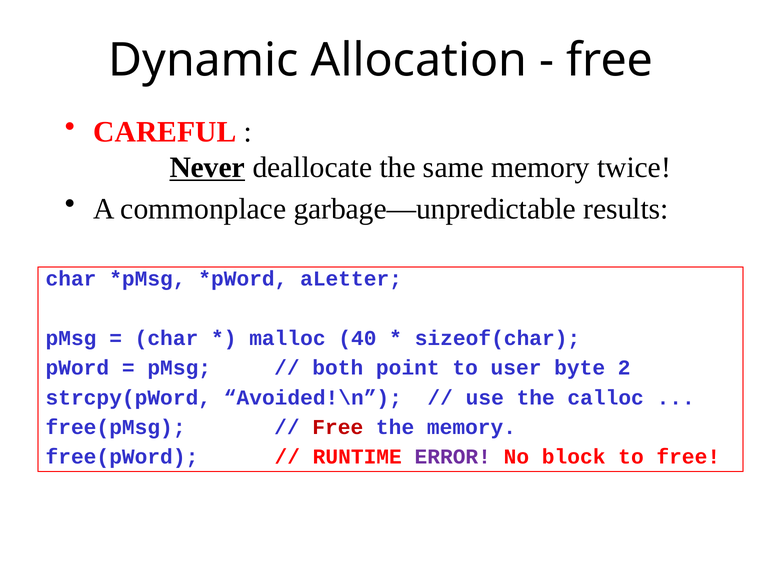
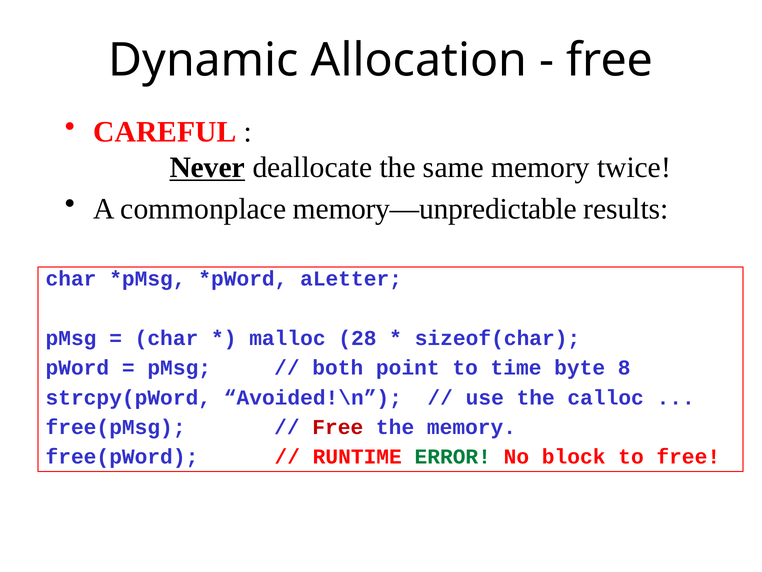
garbage—unpredictable: garbage—unpredictable -> memory—unpredictable (435, 209)
40: 40 -> 28 (357, 338)
user: user -> time (516, 368)
2: 2 -> 8 (624, 368)
ERROR colour: purple -> green (453, 457)
